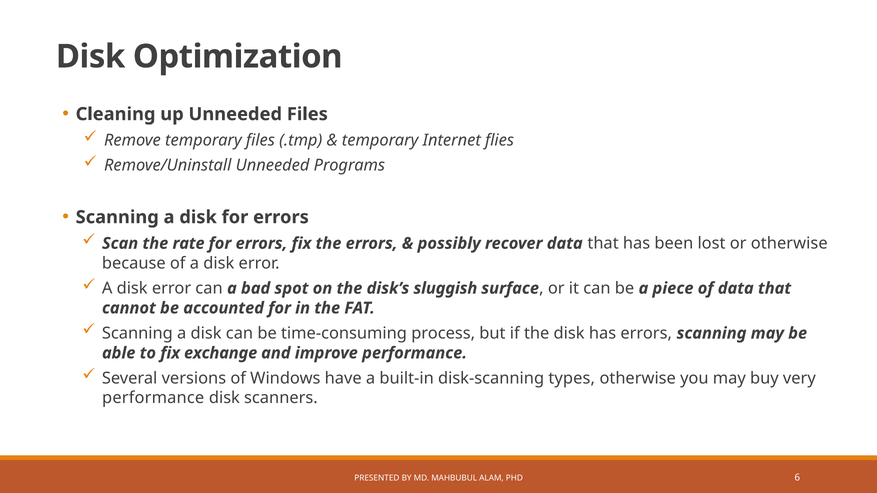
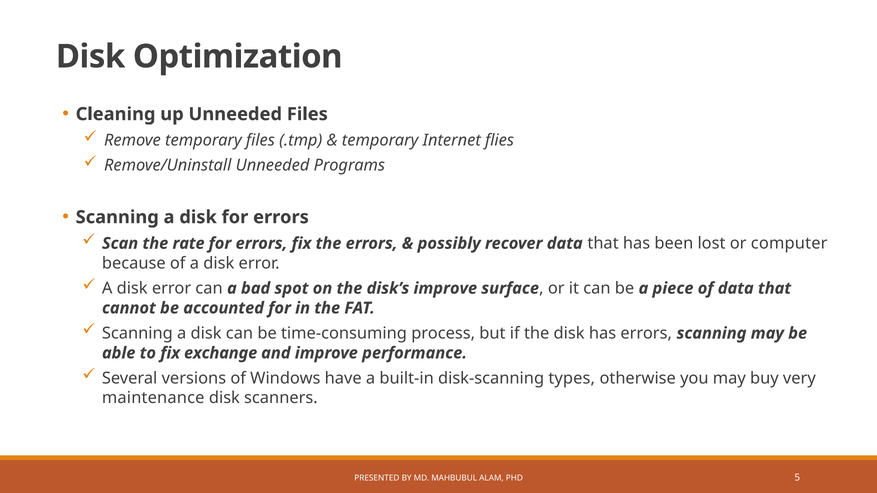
or otherwise: otherwise -> computer (789, 244)
disk’s sluggish: sluggish -> improve (445, 288)
performance: performance -> maintenance (153, 398)
6: 6 -> 5 (797, 478)
